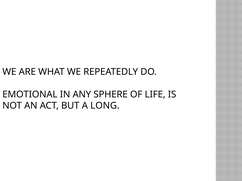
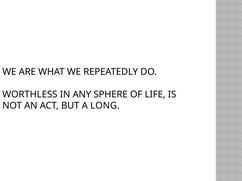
EMOTIONAL: EMOTIONAL -> WORTHLESS (30, 95)
